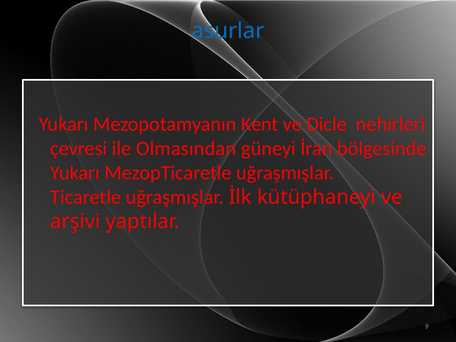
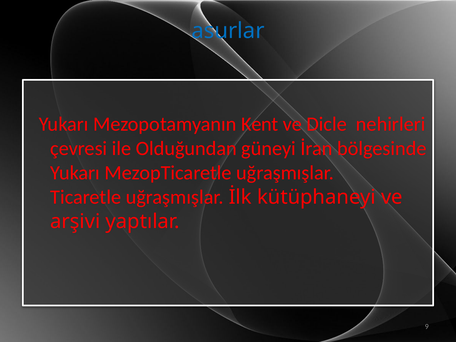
Olmasından: Olmasından -> Olduğundan (186, 148)
